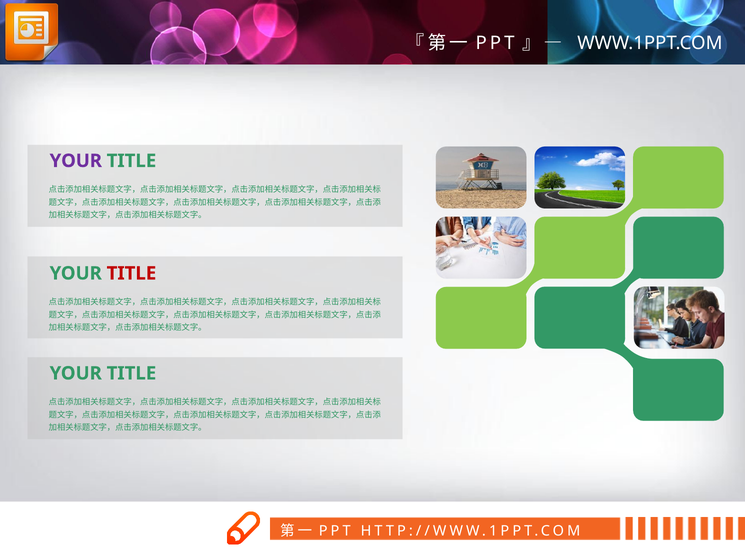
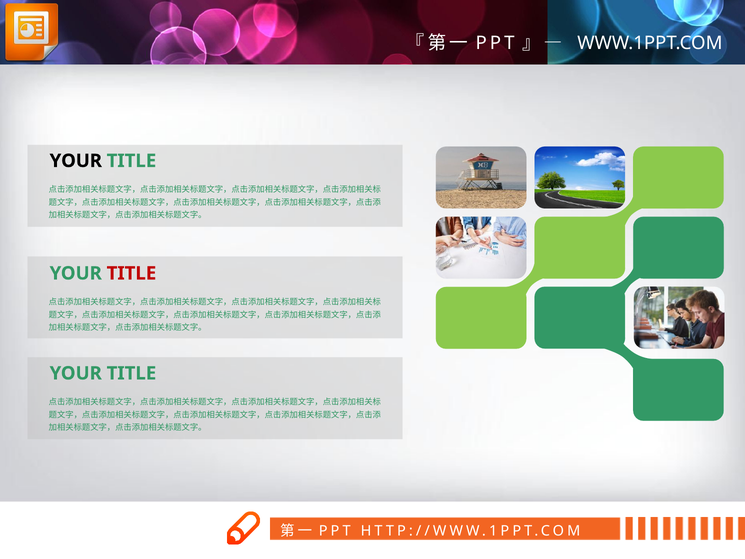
YOUR colour: purple -> black (76, 161)
